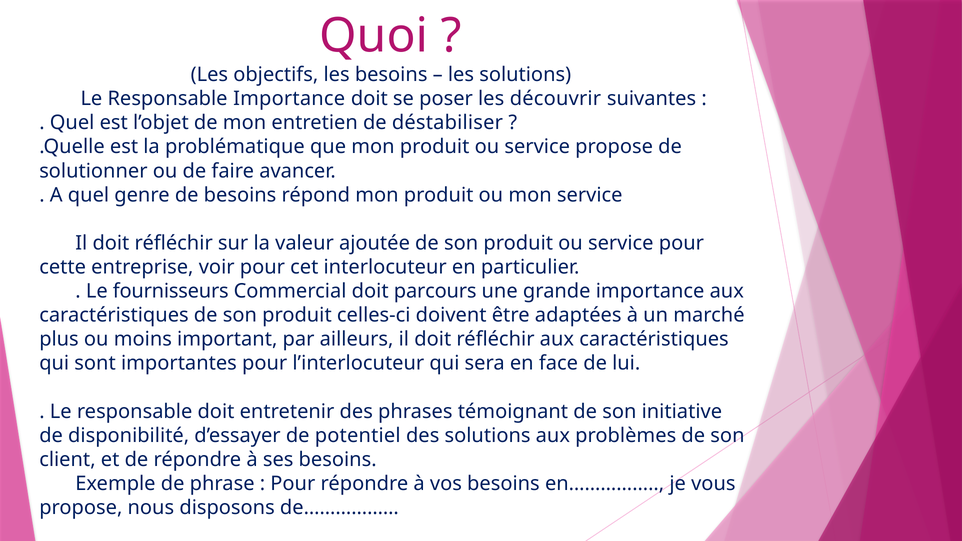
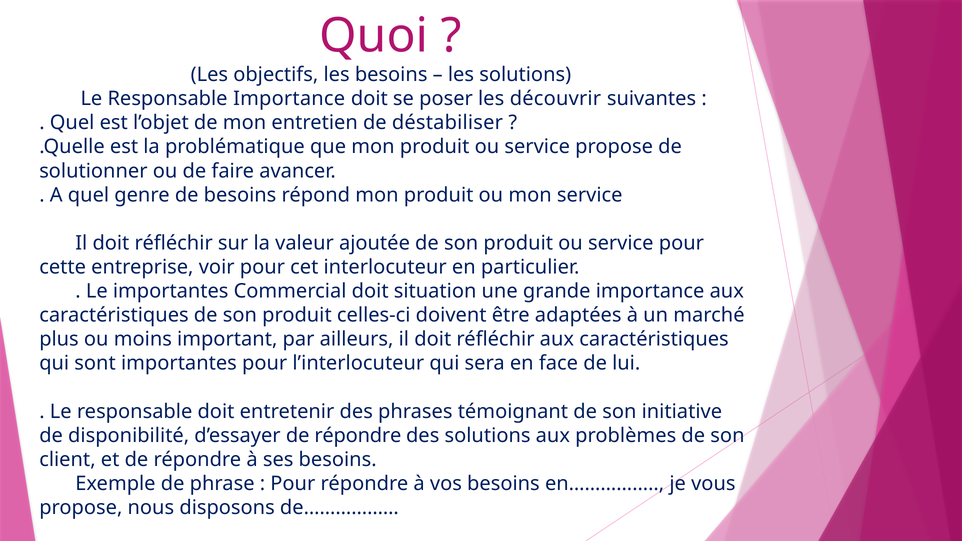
Le fournisseurs: fournisseurs -> importantes (171, 291)
parcours: parcours -> situation (435, 291)
d’essayer de potentiel: potentiel -> répondre (358, 436)
